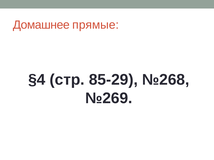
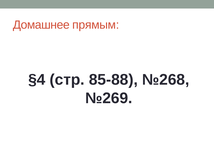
прямые: прямые -> прямым (96, 25)
85-29: 85-29 -> 85-88 (113, 80)
